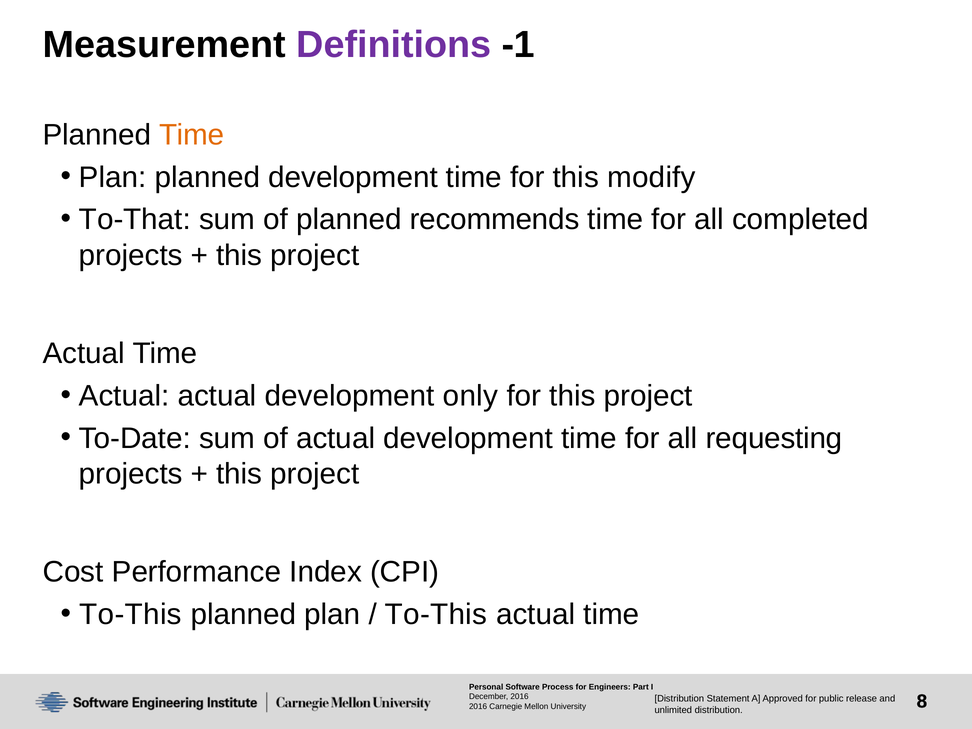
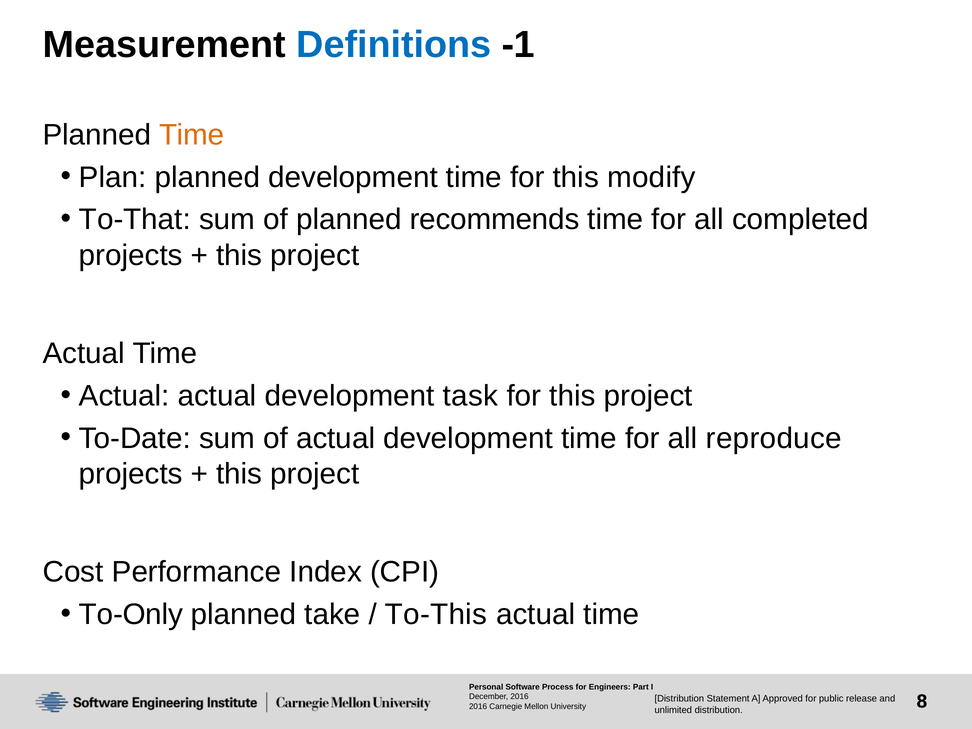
Definitions colour: purple -> blue (394, 45)
only: only -> task (470, 396)
requesting: requesting -> reproduce (774, 438)
To-This: To-This -> To-Only (131, 614)
planned plan: plan -> take (332, 614)
